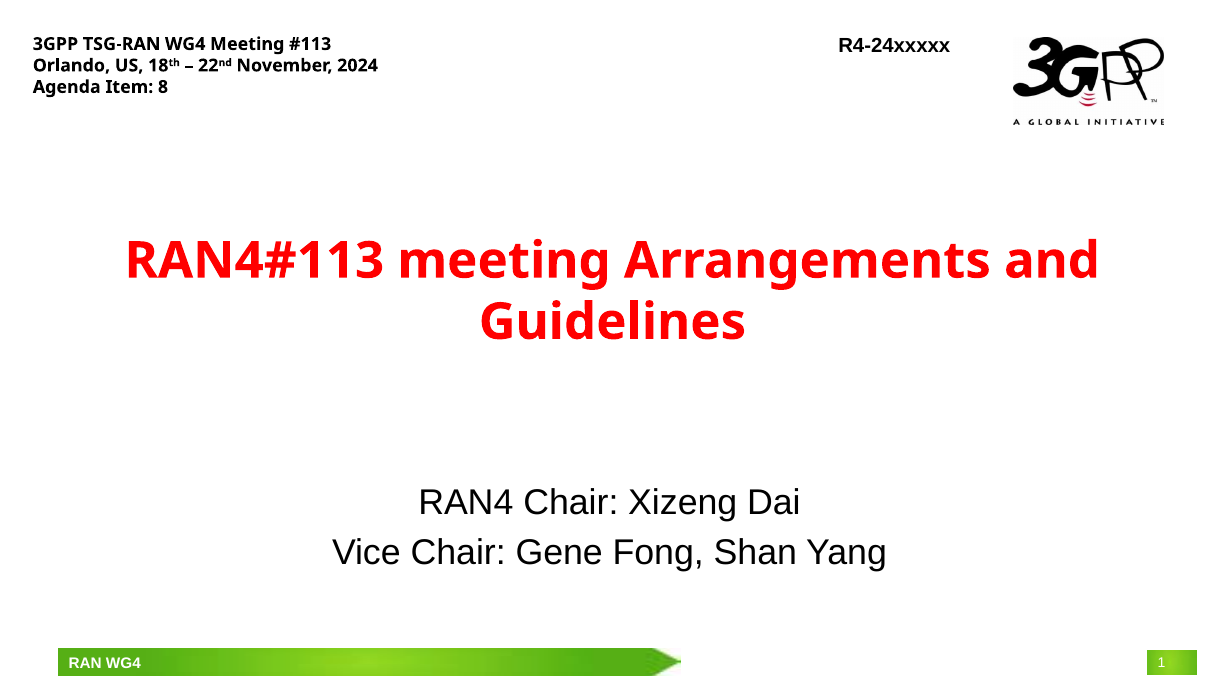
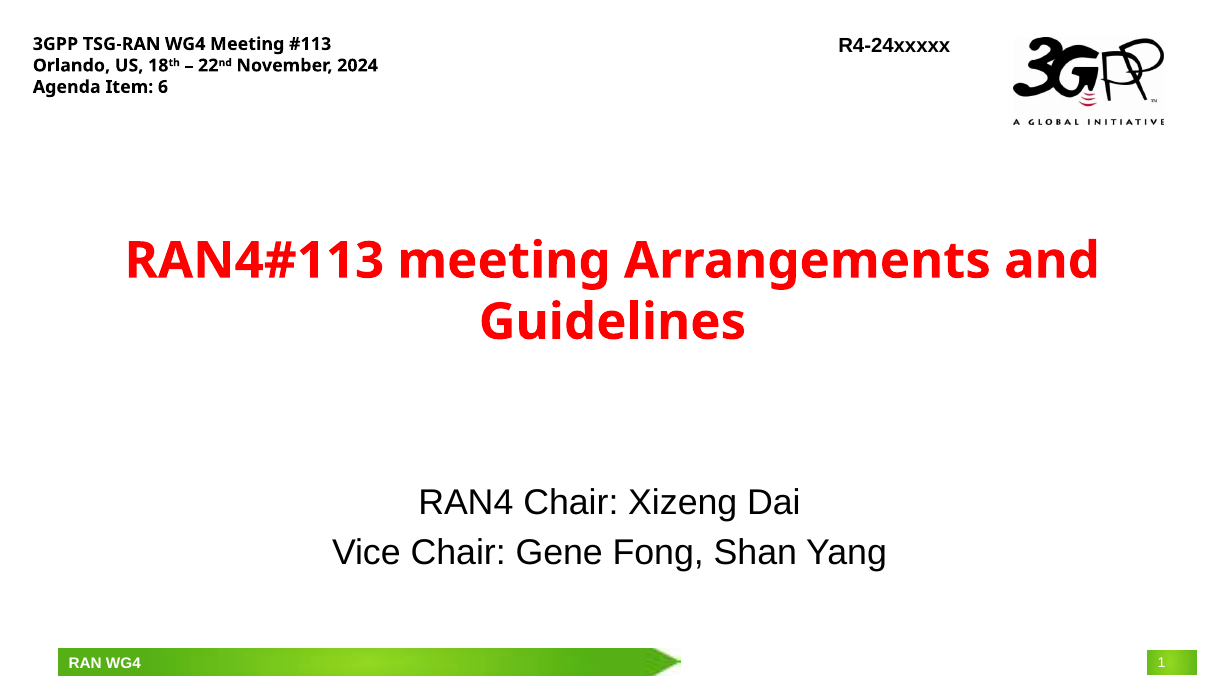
8: 8 -> 6 (163, 87)
